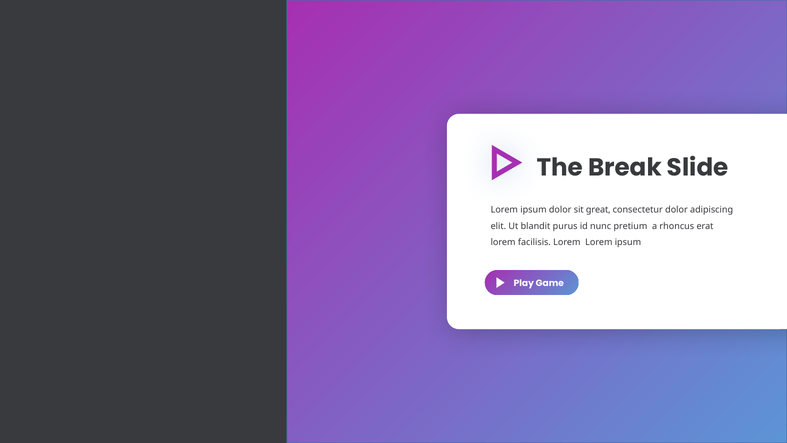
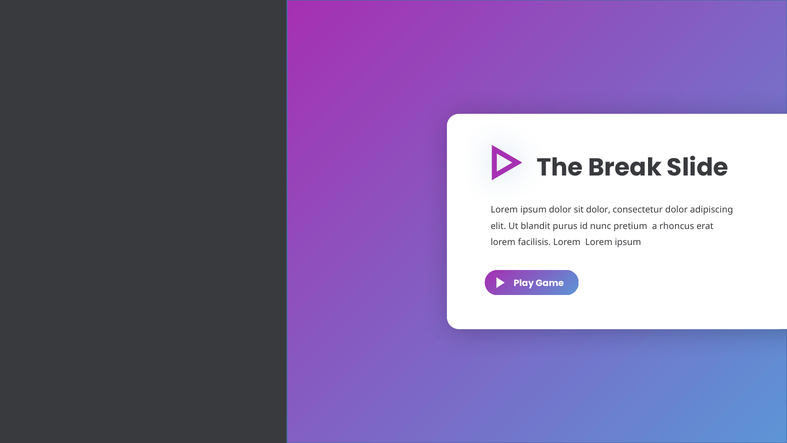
sit great: great -> dolor (598, 210)
